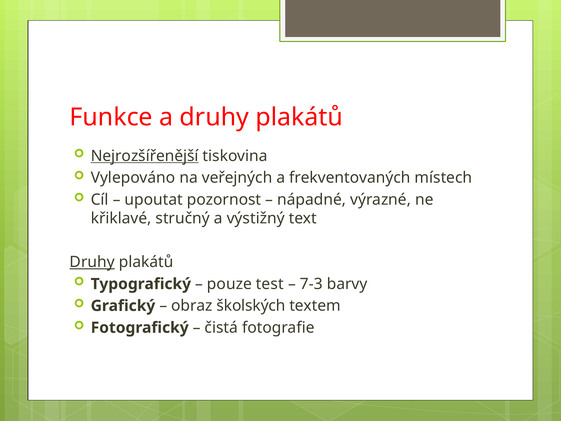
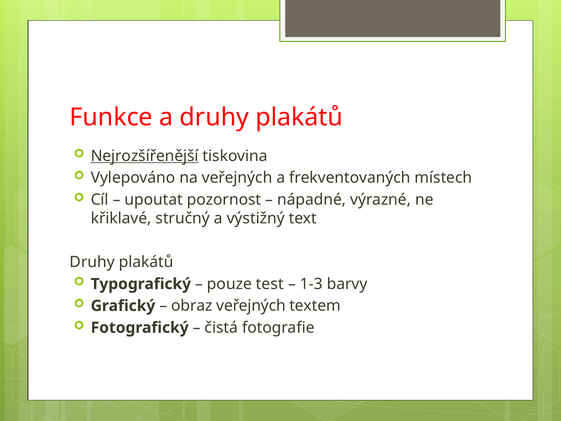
Druhy underline: present -> none (92, 262)
7-3: 7-3 -> 1-3 (311, 284)
obraz školských: školských -> veřejných (251, 306)
